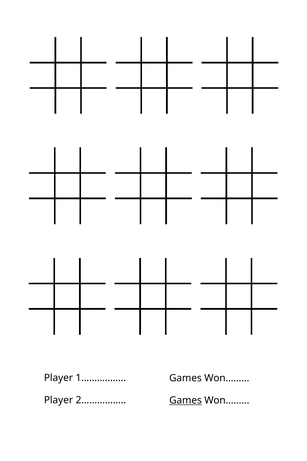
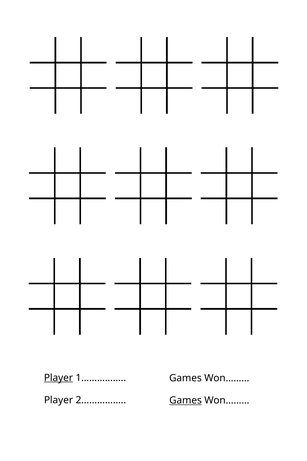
Player underline: none -> present (58, 377)
